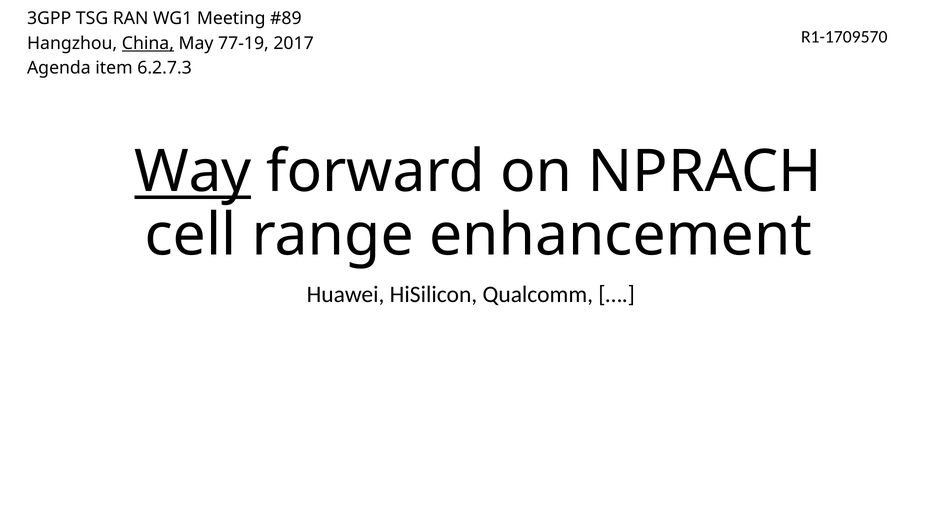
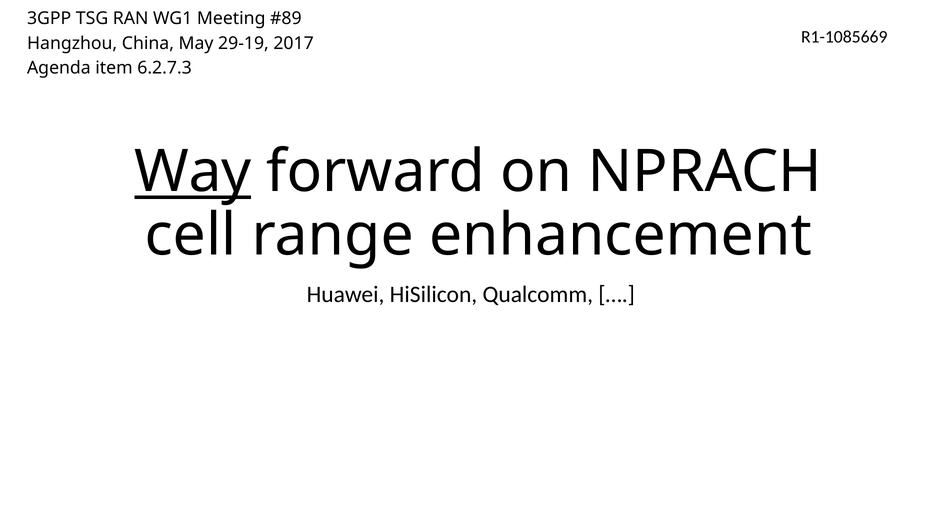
R1-1709570: R1-1709570 -> R1-1085669 (844, 37)
China underline: present -> none (148, 43)
77-19: 77-19 -> 29-19 (243, 43)
